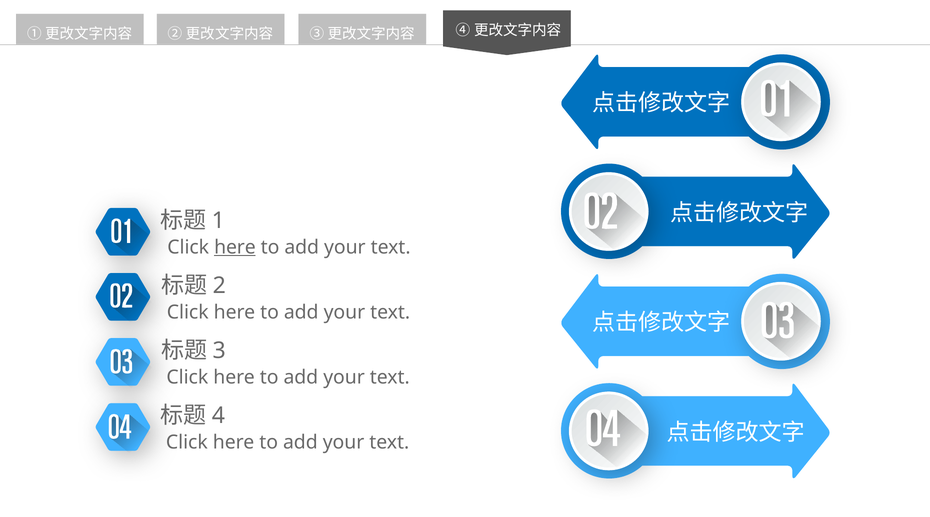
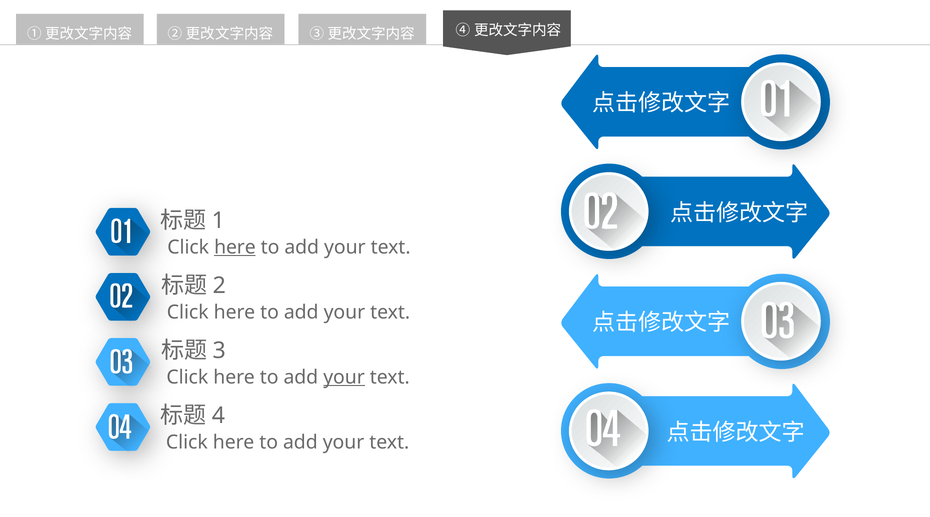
your underline: none -> present (344, 377)
